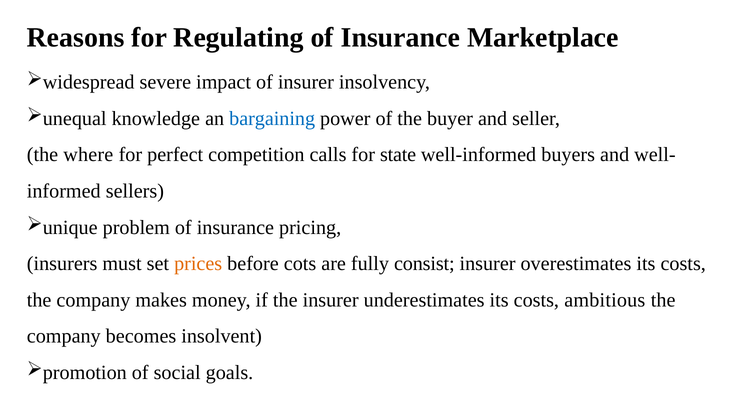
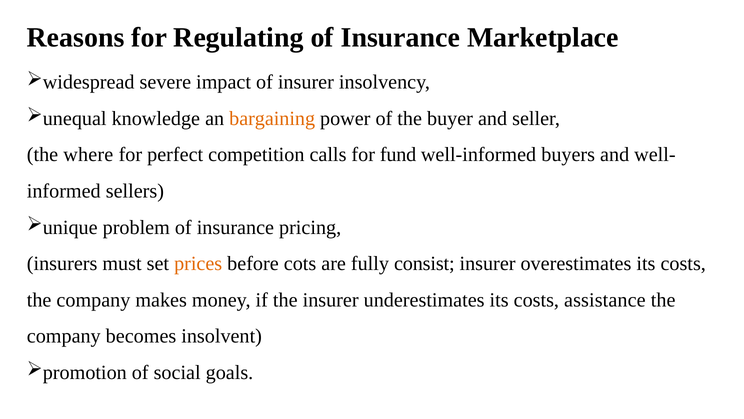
bargaining colour: blue -> orange (272, 118)
state: state -> fund (398, 155)
ambitious: ambitious -> assistance (605, 300)
